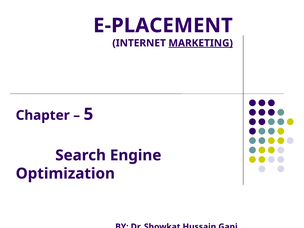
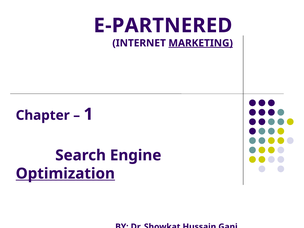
E-PLACEMENT: E-PLACEMENT -> E-PARTNERED (163, 26)
5: 5 -> 1 (88, 114)
Optimization underline: none -> present (65, 174)
